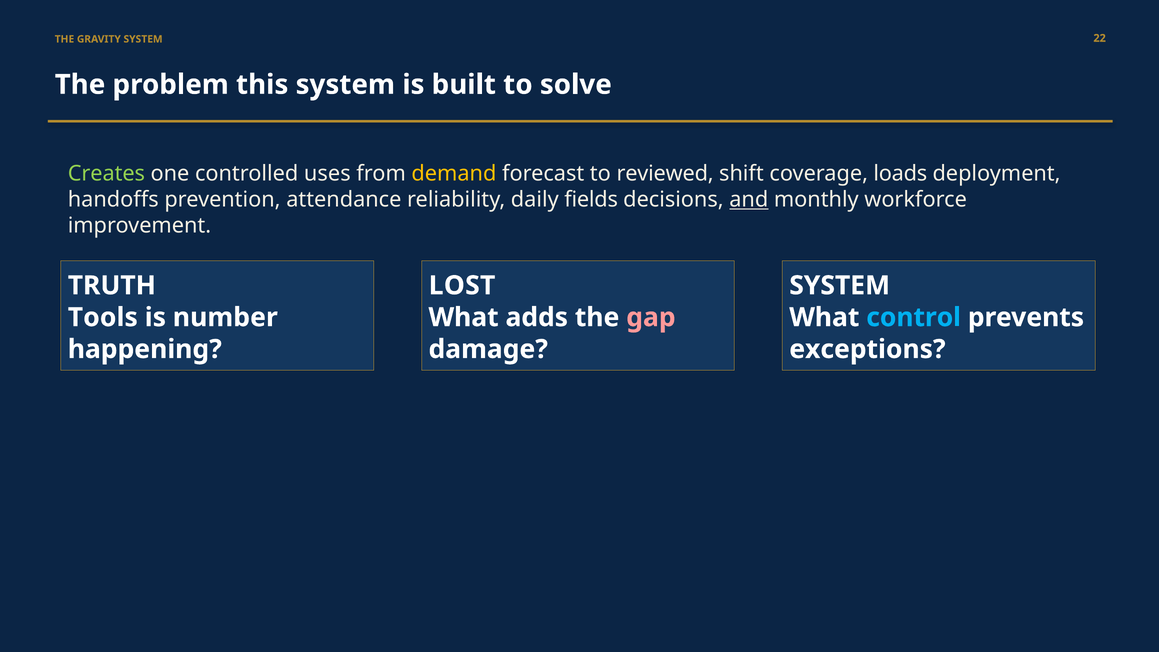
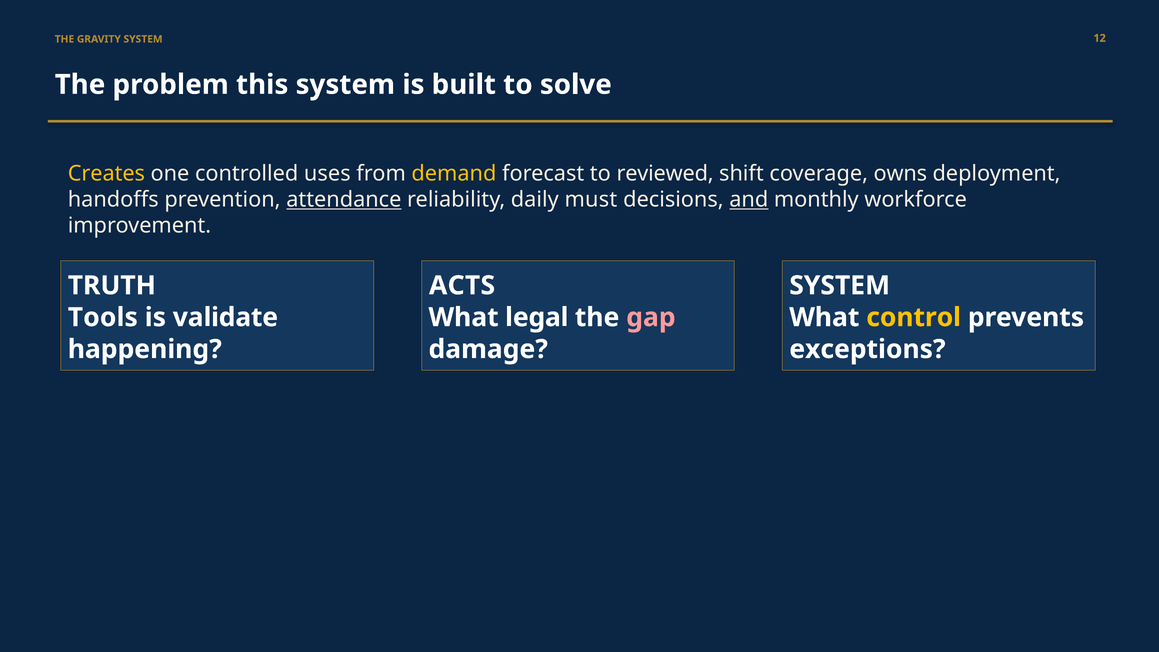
22: 22 -> 12 (1100, 38)
Creates colour: light green -> yellow (106, 174)
loads: loads -> owns (900, 174)
attendance underline: none -> present (344, 200)
fields: fields -> must (591, 200)
LOST: LOST -> ACTS (462, 286)
number: number -> validate (225, 317)
adds: adds -> legal (537, 317)
control colour: light blue -> yellow (914, 317)
